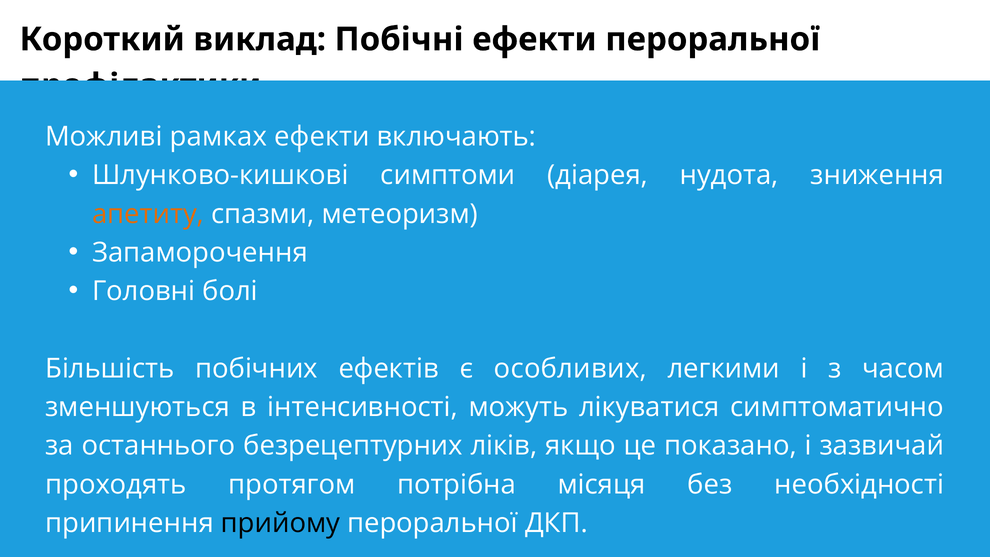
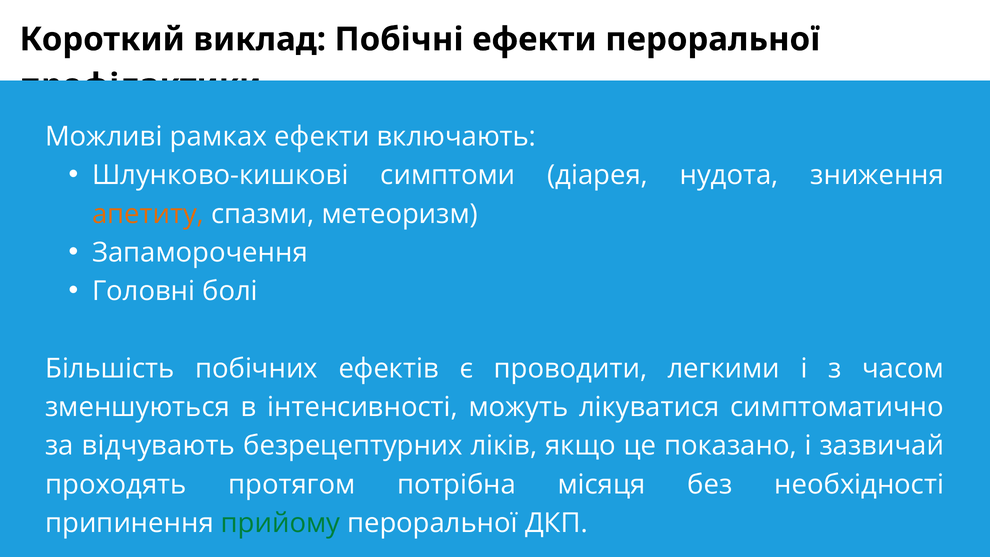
особливих: особливих -> проводити (570, 368)
останнього: останнього -> відчувають (158, 446)
прийому colour: black -> green (280, 523)
